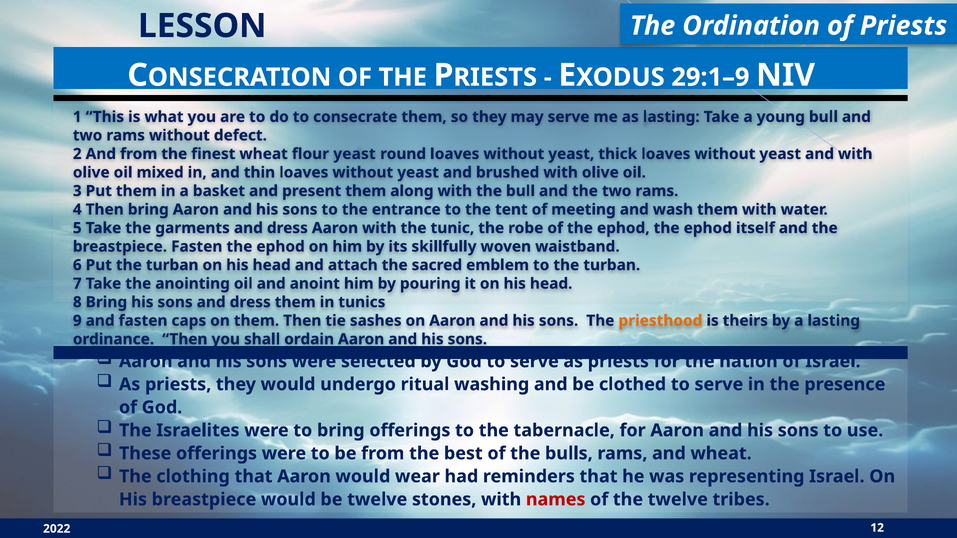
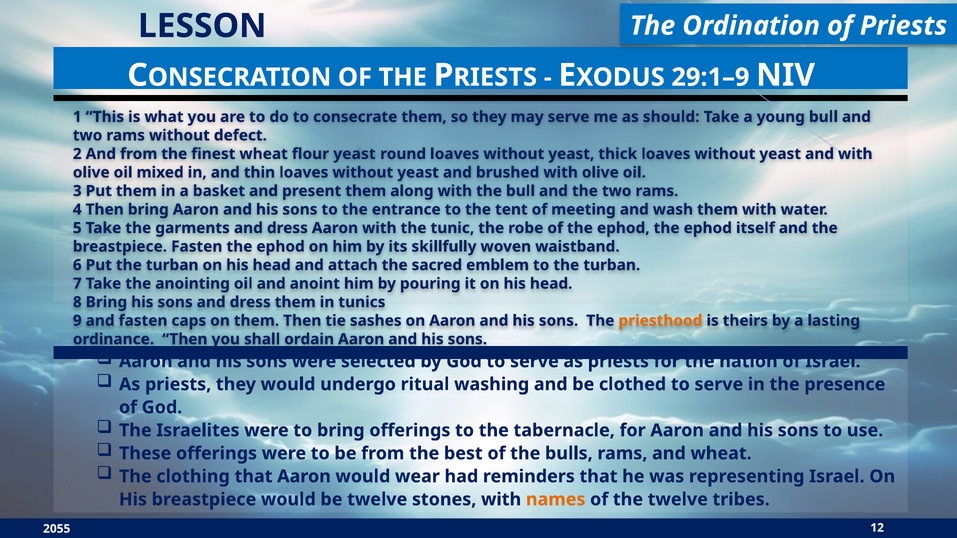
as lasting: lasting -> should (671, 117)
names colour: red -> orange (556, 500)
2022: 2022 -> 2055 (57, 529)
